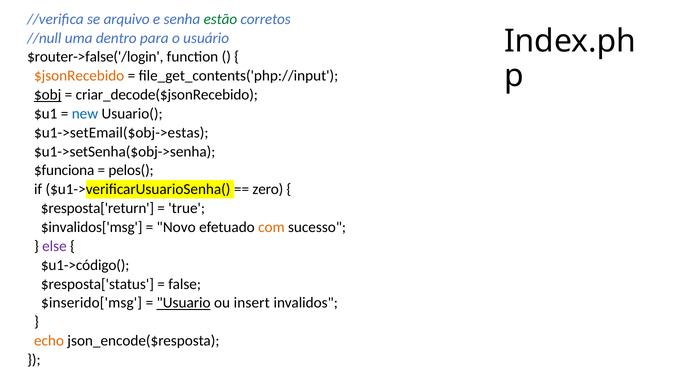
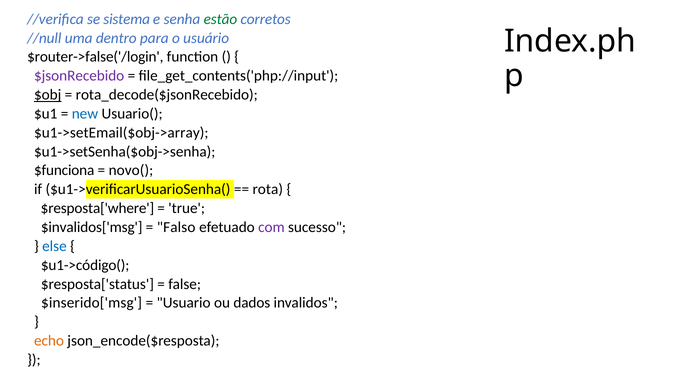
arquivo: arquivo -> sistema (127, 19)
$jsonRecebido colour: orange -> purple (79, 76)
criar_decode($jsonRecebido: criar_decode($jsonRecebido -> rota_decode($jsonRecebido (167, 95)
$u1->setEmail($obj->estas: $u1->setEmail($obj->estas -> $u1->setEmail($obj->array (121, 133)
pelos(: pelos( -> novo( (131, 170)
zero: zero -> rota (268, 189)
$resposta['return: $resposta['return -> $resposta['where (97, 208)
Novo: Novo -> Falso (176, 227)
com colour: orange -> purple (271, 227)
else colour: purple -> blue (54, 246)
Usuario underline: present -> none (184, 303)
insert: insert -> dados (252, 303)
